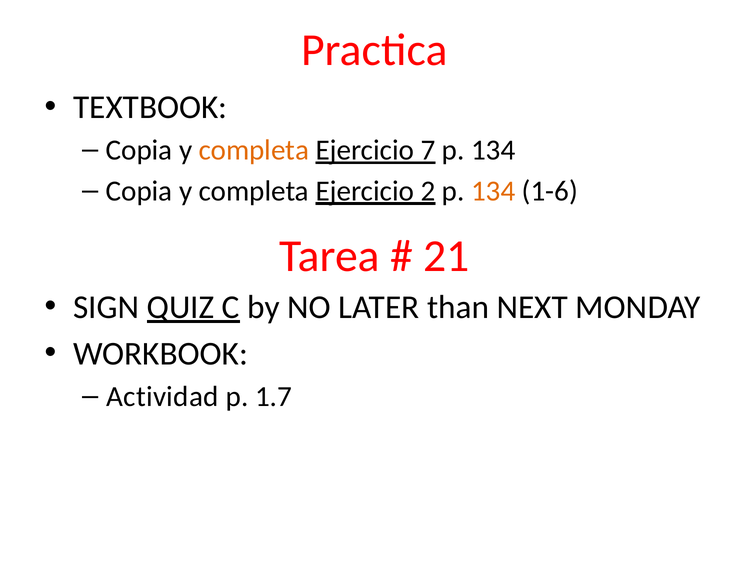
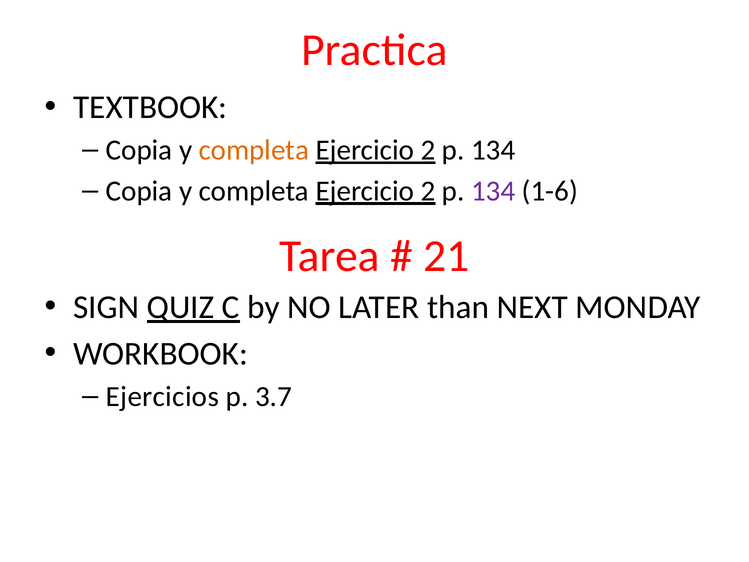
7: 7 -> 2 (428, 150)
134 colour: orange -> purple (493, 191)
Actividad: Actividad -> Ejercicios (162, 397)
1.7: 1.7 -> 3.7 (273, 397)
